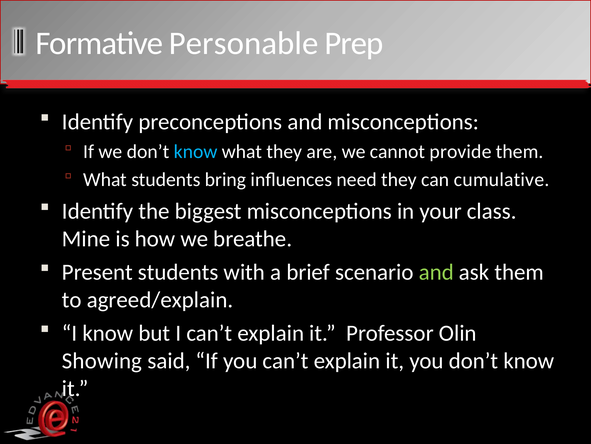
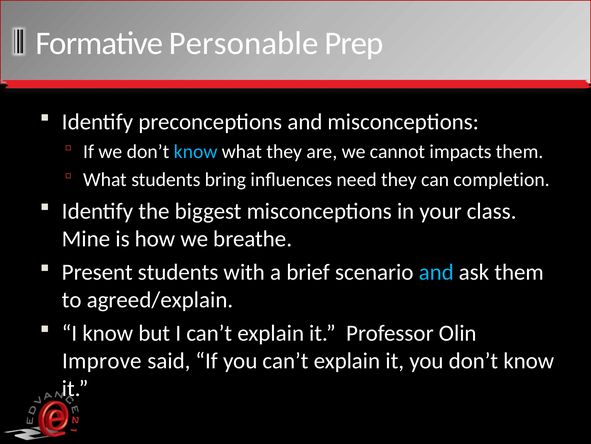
provide: provide -> impacts (461, 151)
cumulative: cumulative -> completion (502, 179)
and colour: light green -> light blue (436, 272)
Showing: Showing -> Improve (102, 360)
